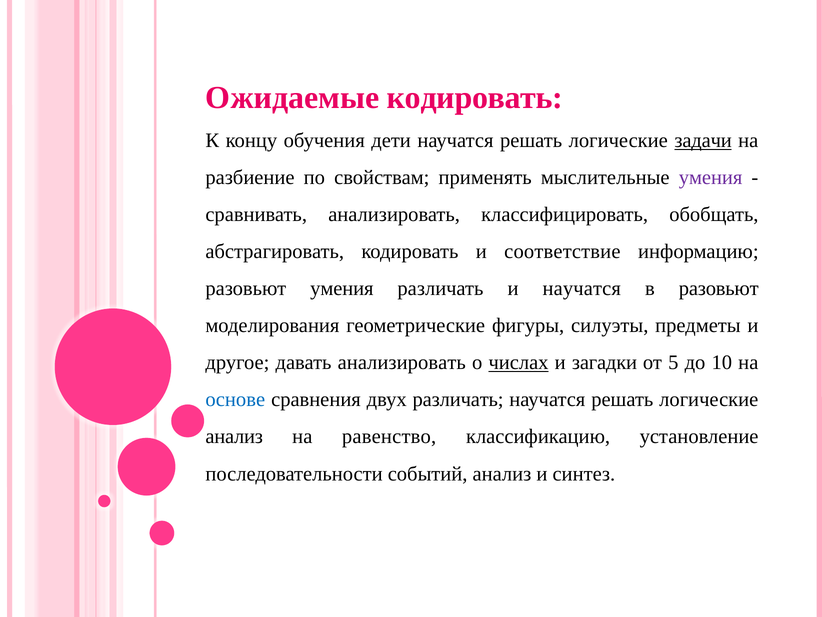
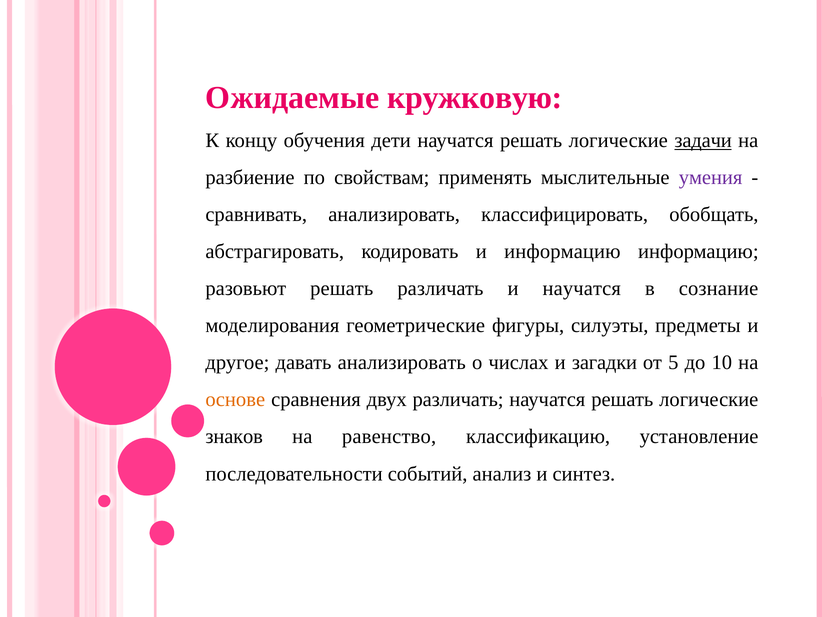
Ожидаемые кодировать: кодировать -> кружковую (475, 97)
и соответствие: соответствие -> информацию (562, 251)
разовьют умения: умения -> решать (342, 288)
в разовьют: разовьют -> сознание (719, 288)
числах underline: present -> none (519, 362)
основе colour: blue -> orange (235, 399)
анализ: анализ -> знаков (234, 436)
